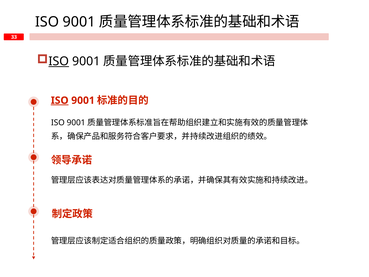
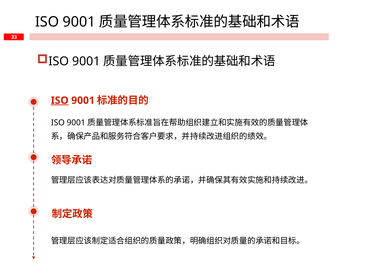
ISO underline: present -> none (59, 61)
